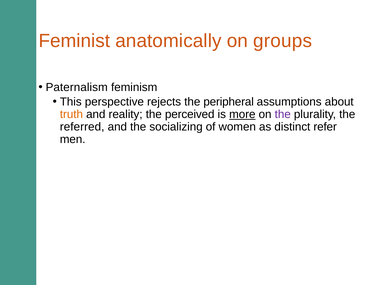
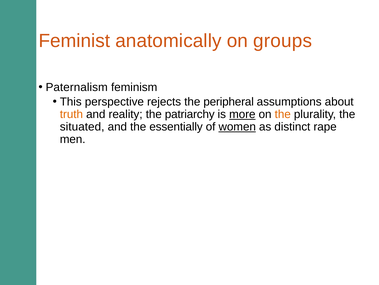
perceived: perceived -> patriarchy (190, 114)
the colour: purple -> orange (283, 114)
referred: referred -> situated (82, 127)
socializing: socializing -> essentially (176, 127)
women underline: none -> present (237, 127)
refer: refer -> rape (325, 127)
